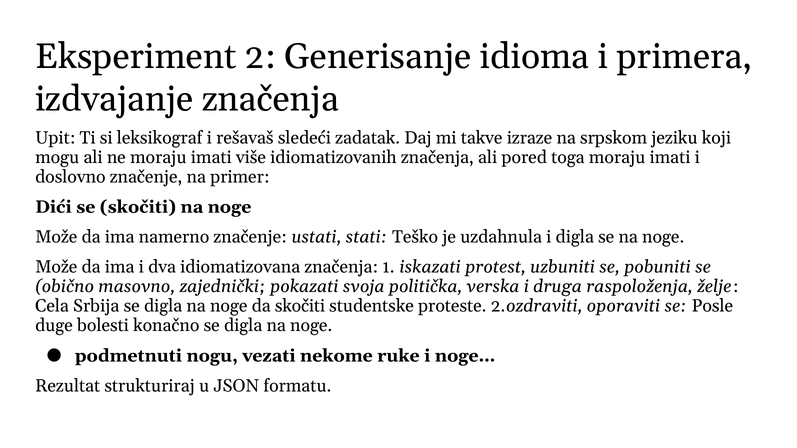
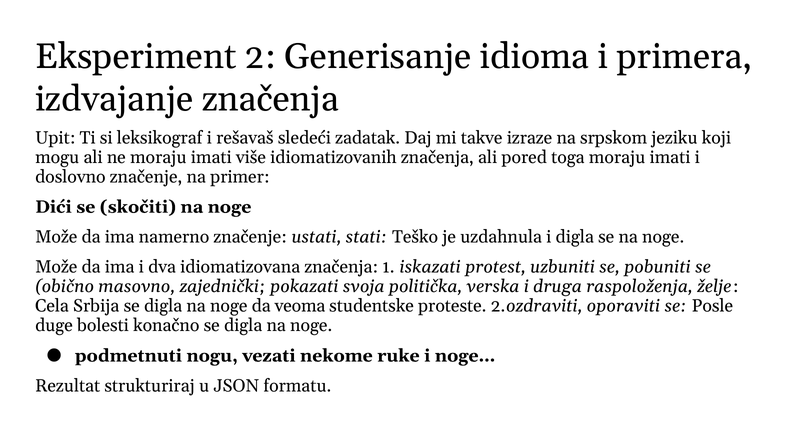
da skočiti: skočiti -> veoma (300, 306)
